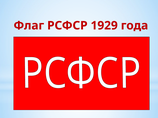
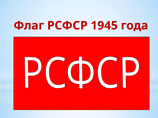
1929: 1929 -> 1945 (104, 26)
